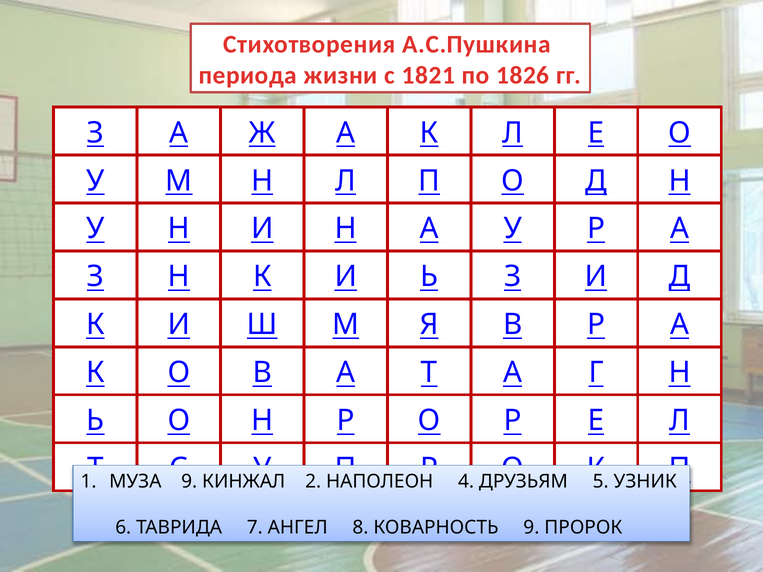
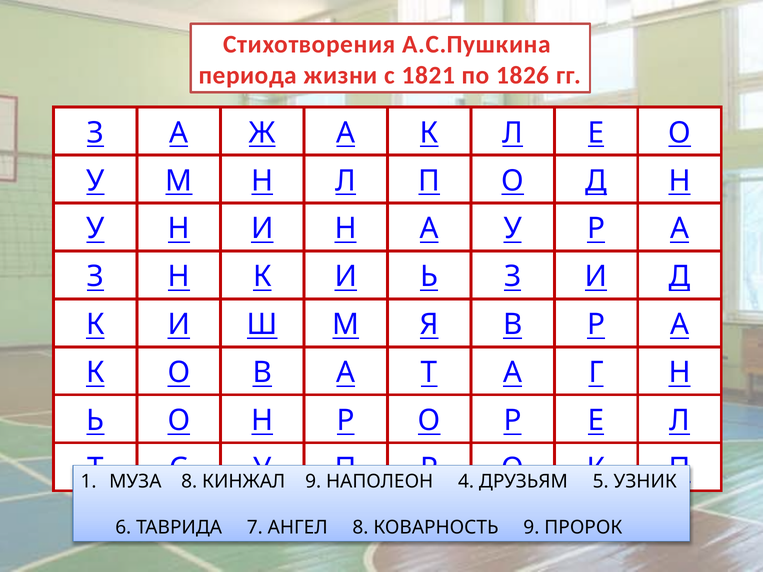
МУЗА 9: 9 -> 8 (189, 482)
2: 2 -> 9 (313, 482)
